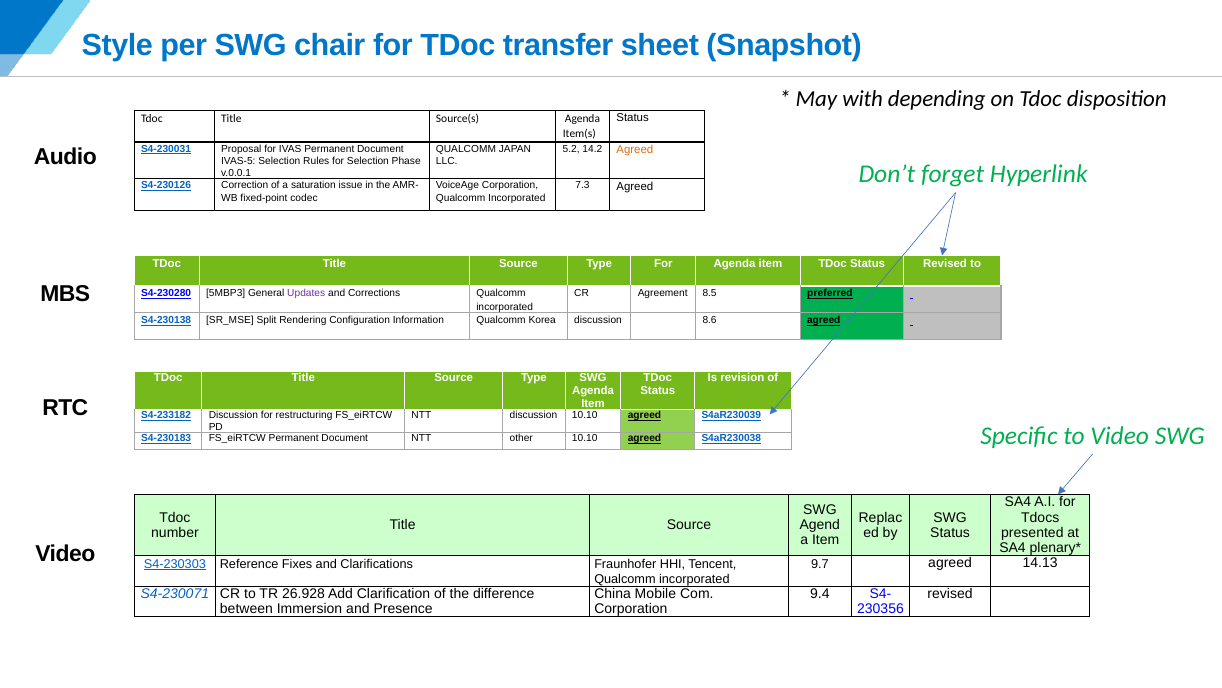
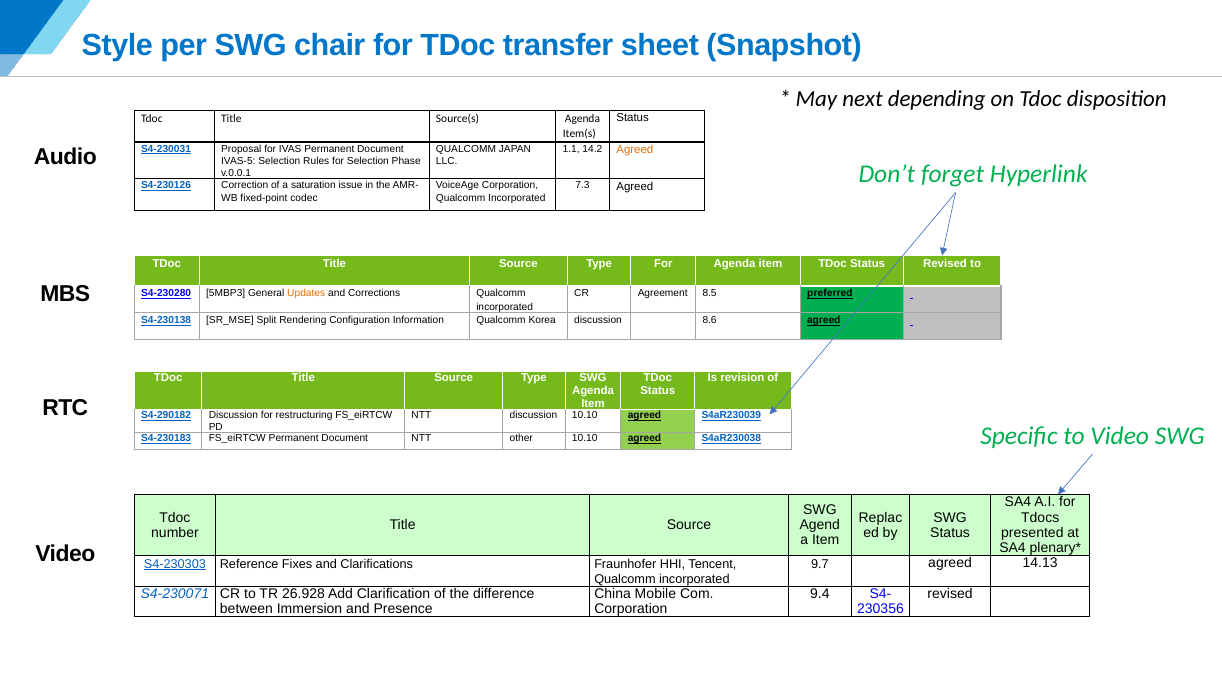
with: with -> next (863, 99)
5.2: 5.2 -> 1.1 (571, 149)
Updates colour: purple -> orange (306, 293)
S4-233182: S4-233182 -> S4-290182 (166, 415)
